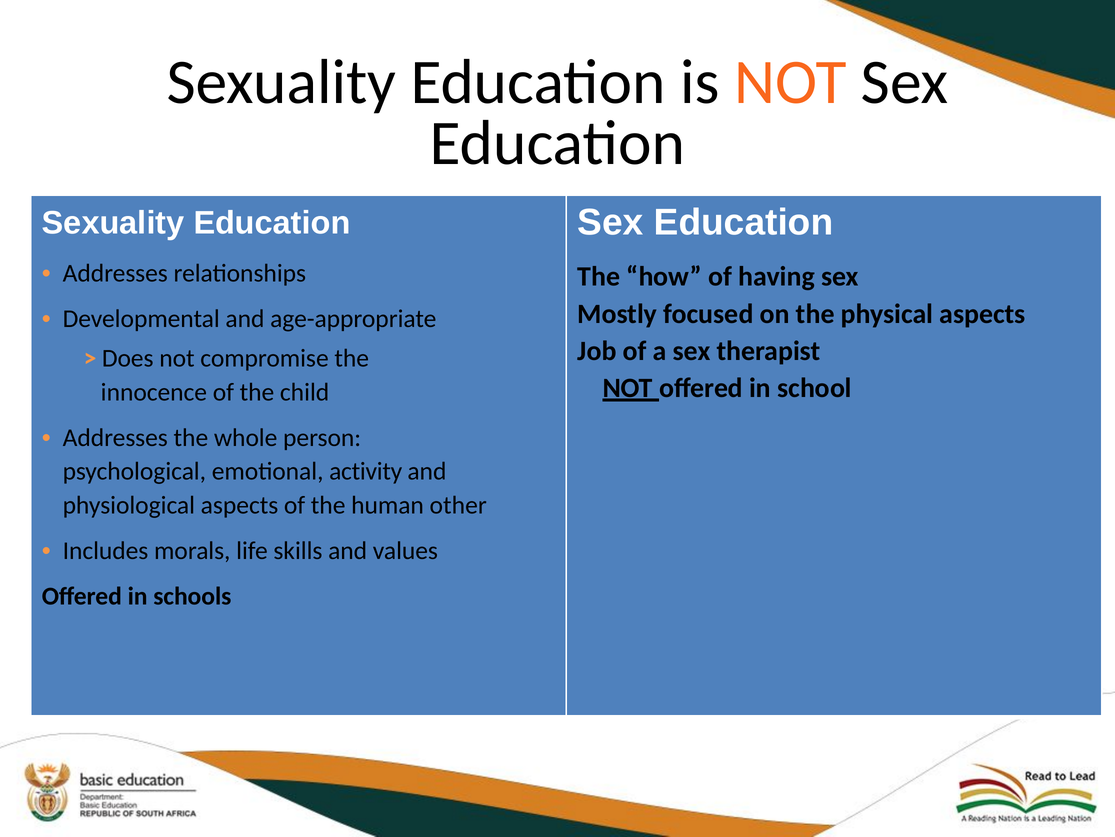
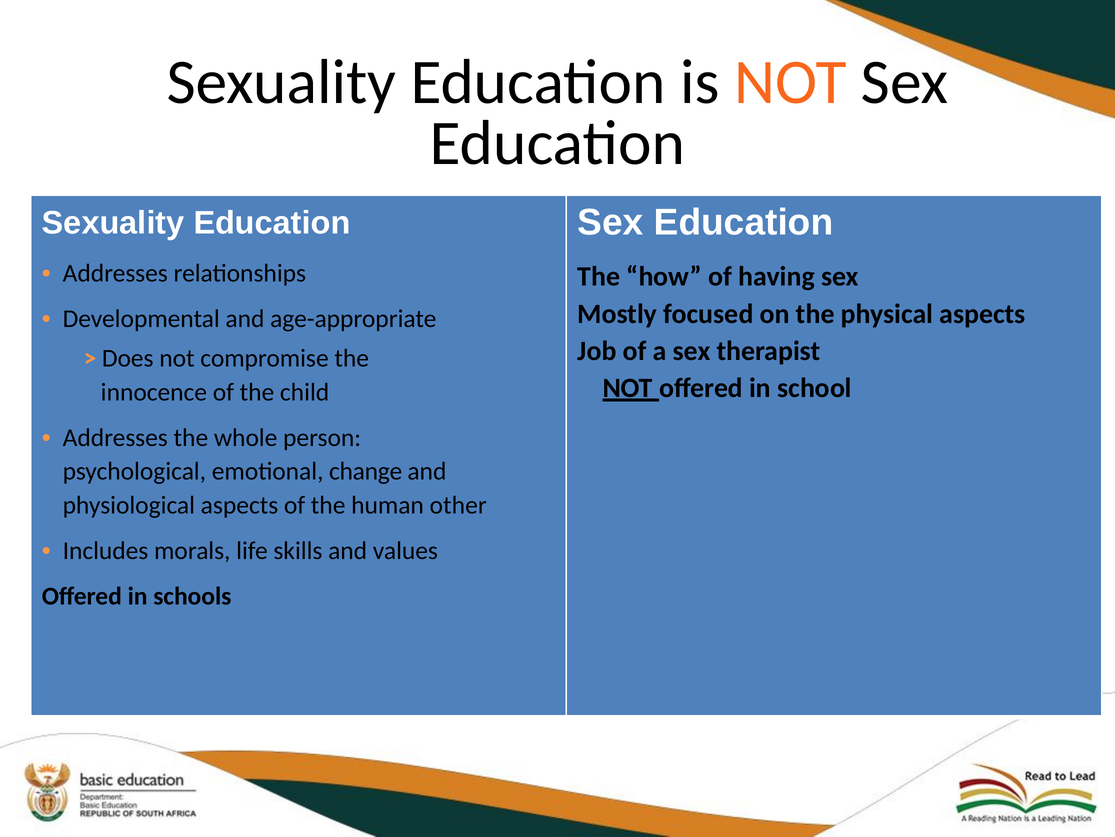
activity: activity -> change (366, 471)
